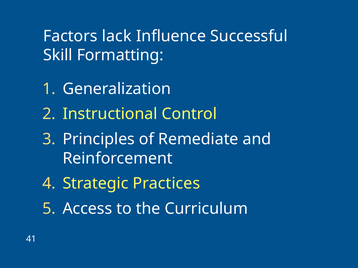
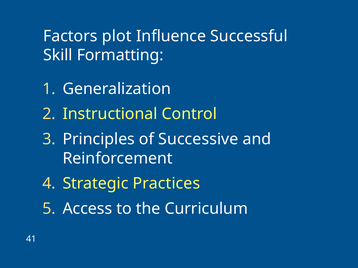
lack: lack -> plot (117, 36)
Remediate: Remediate -> Successive (198, 139)
